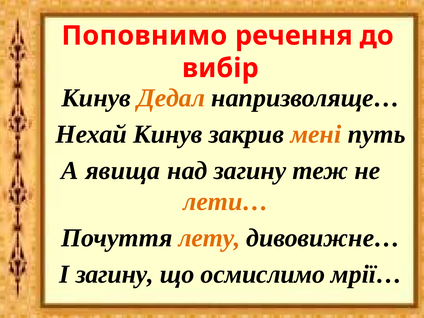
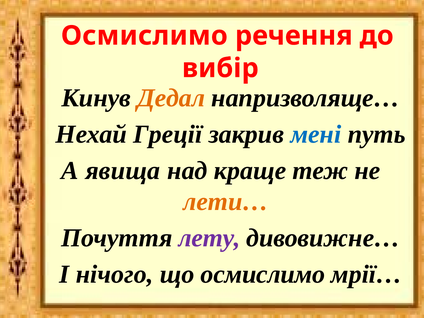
Поповнимо: Поповнимо -> Осмислимо (144, 36)
Нехай Кинув: Кинув -> Греції (168, 134)
мені colour: orange -> blue (316, 134)
над загину: загину -> краще (250, 171)
лету colour: orange -> purple (210, 238)
І загину: загину -> нічого (115, 274)
